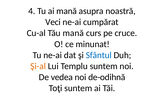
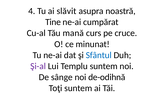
ai mană: mană -> slăvit (66, 11)
Veci: Veci -> Tine (53, 22)
Şi-al colour: orange -> purple (38, 66)
vedea: vedea -> sânge (62, 77)
